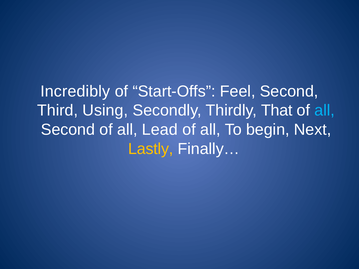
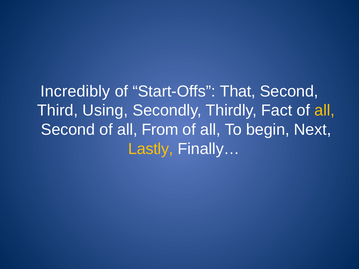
Feel: Feel -> That (238, 91)
That: That -> Fact (277, 111)
all colour: light blue -> yellow (325, 111)
Lead: Lead -> From (160, 130)
